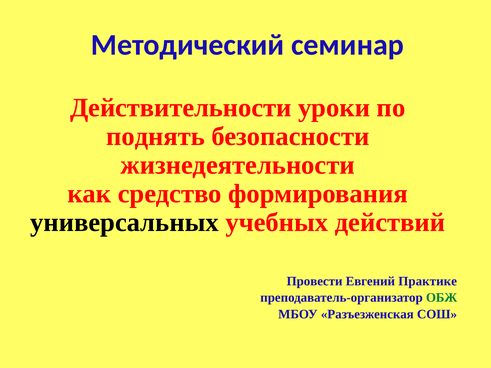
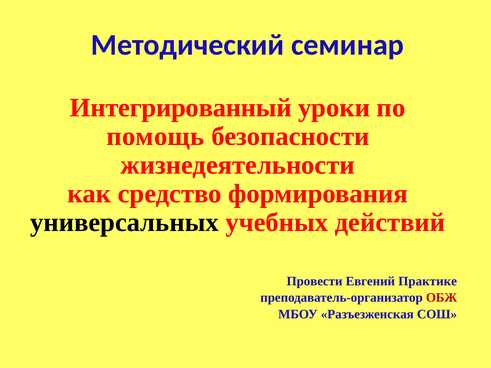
Действительности: Действительности -> Интегрированный (181, 108)
поднять: поднять -> помощь (155, 136)
ОБЖ colour: green -> red (442, 298)
